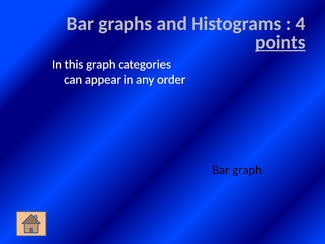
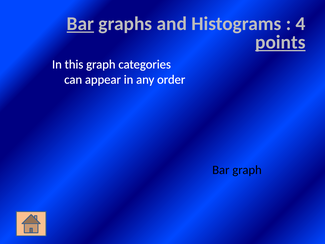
Bar underline: none -> present (80, 24)
